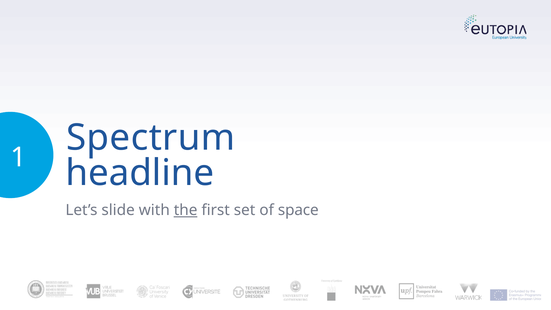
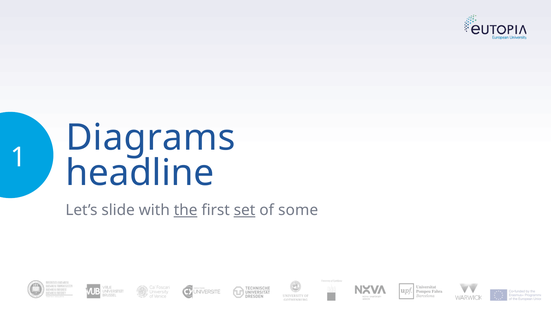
Spectrum: Spectrum -> Diagrams (151, 138)
set underline: none -> present (245, 210)
space: space -> some (298, 210)
